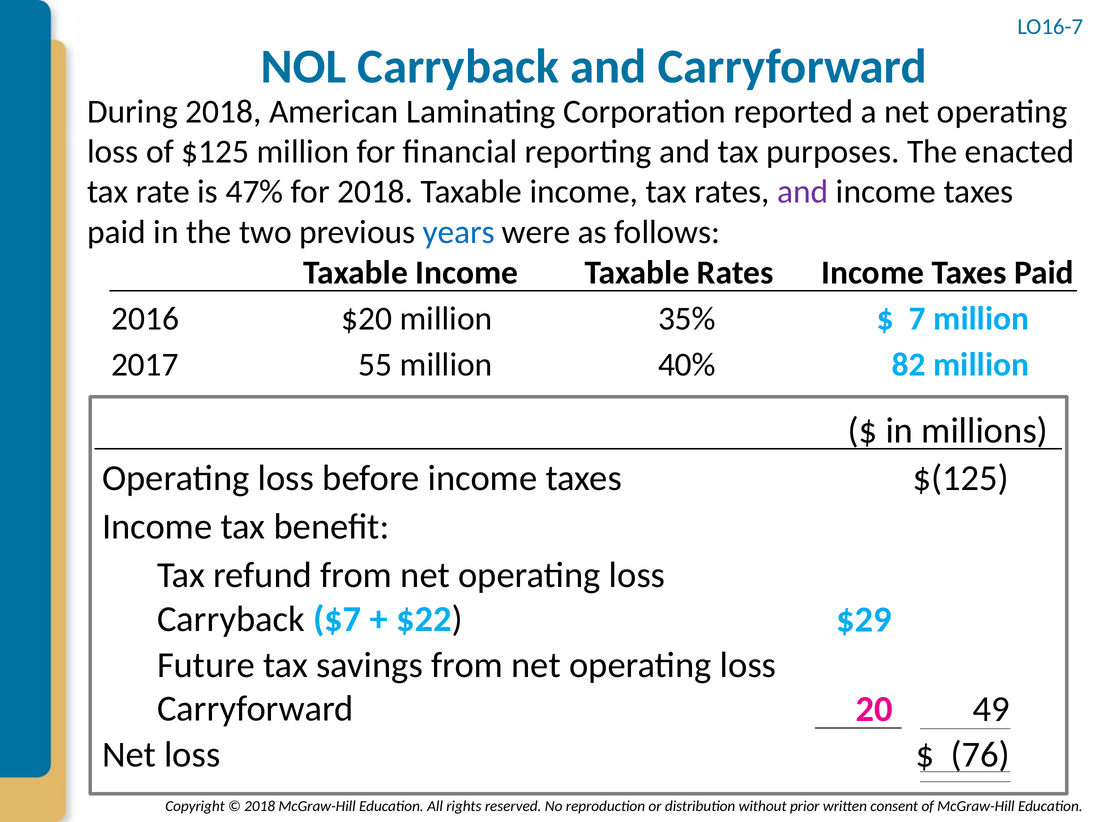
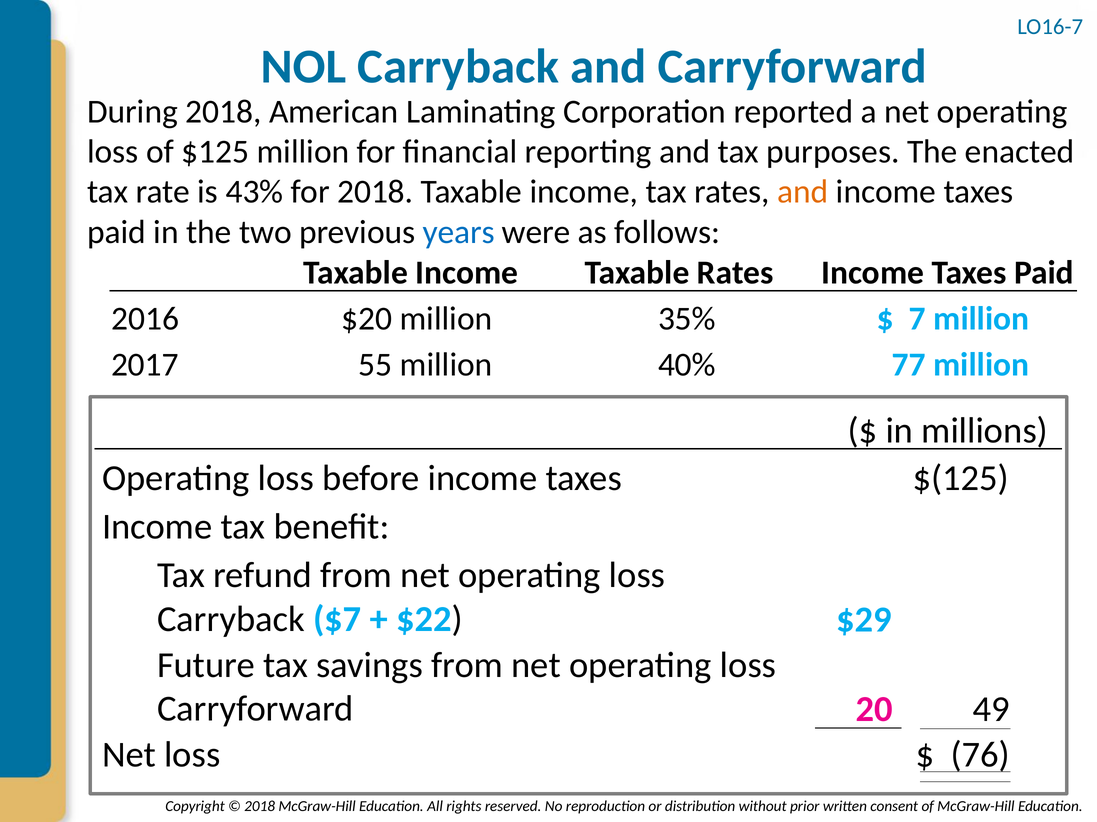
47%: 47% -> 43% (254, 192)
and colour: purple -> orange (803, 192)
82: 82 -> 77 (909, 365)
